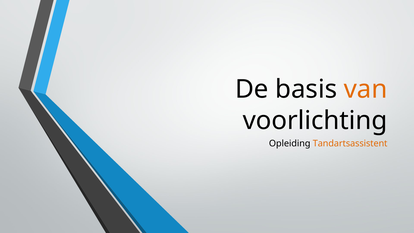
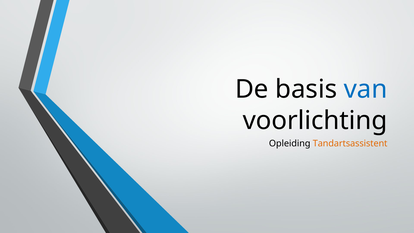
van colour: orange -> blue (366, 89)
